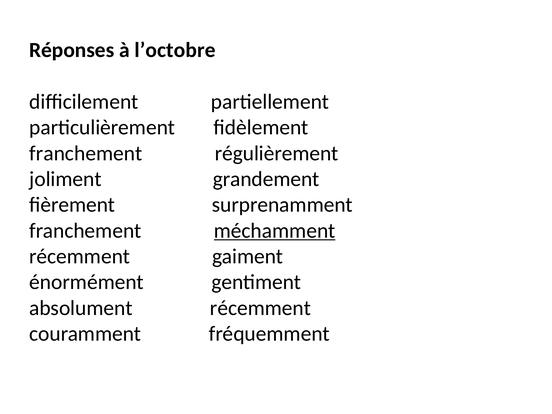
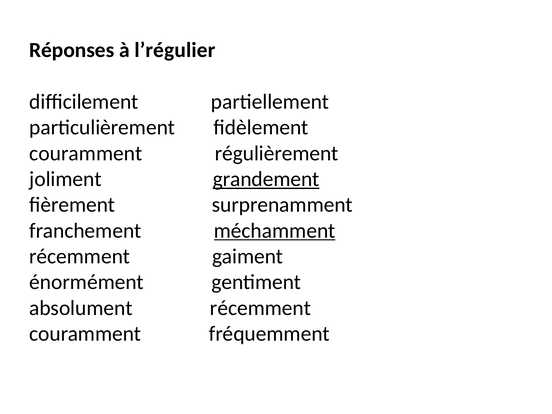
l’octobre: l’octobre -> l’régulier (175, 50)
franchement: franchement -> couramment (86, 153)
grandement underline: none -> present (266, 179)
